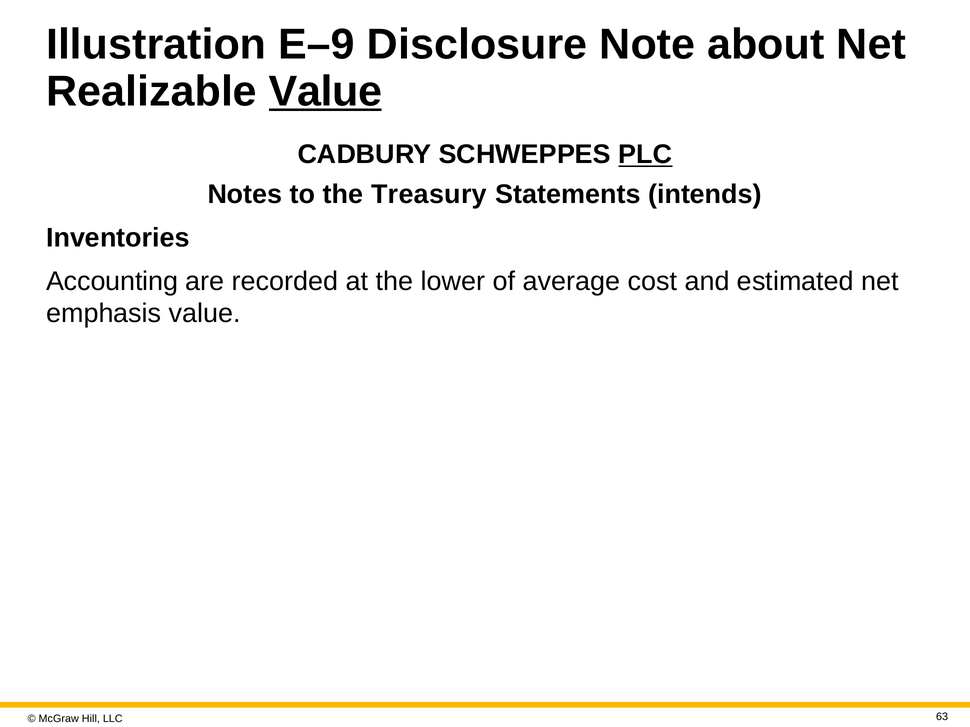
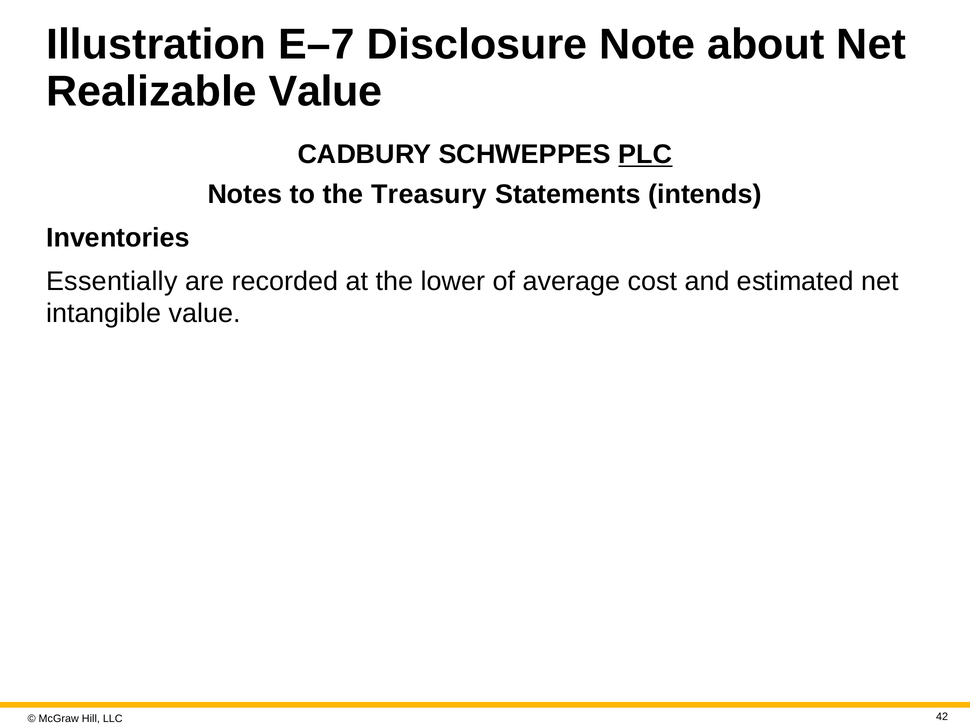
E–9: E–9 -> E–7 (317, 45)
Value underline: present -> none (326, 91)
Accounting: Accounting -> Essentially (112, 281)
emphasis: emphasis -> intangible (104, 314)
63: 63 -> 42 (942, 717)
